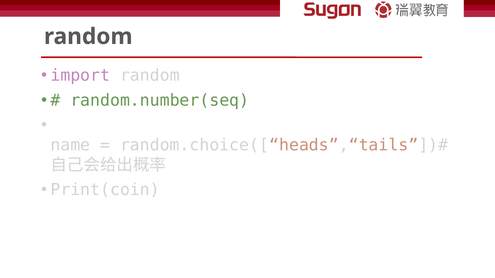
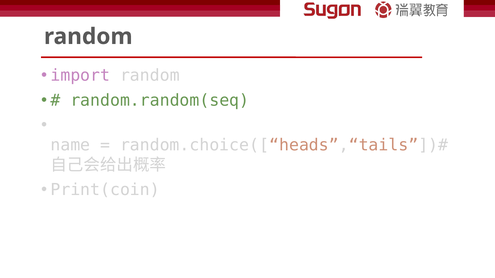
random.number(seq: random.number(seq -> random.random(seq (160, 101)
